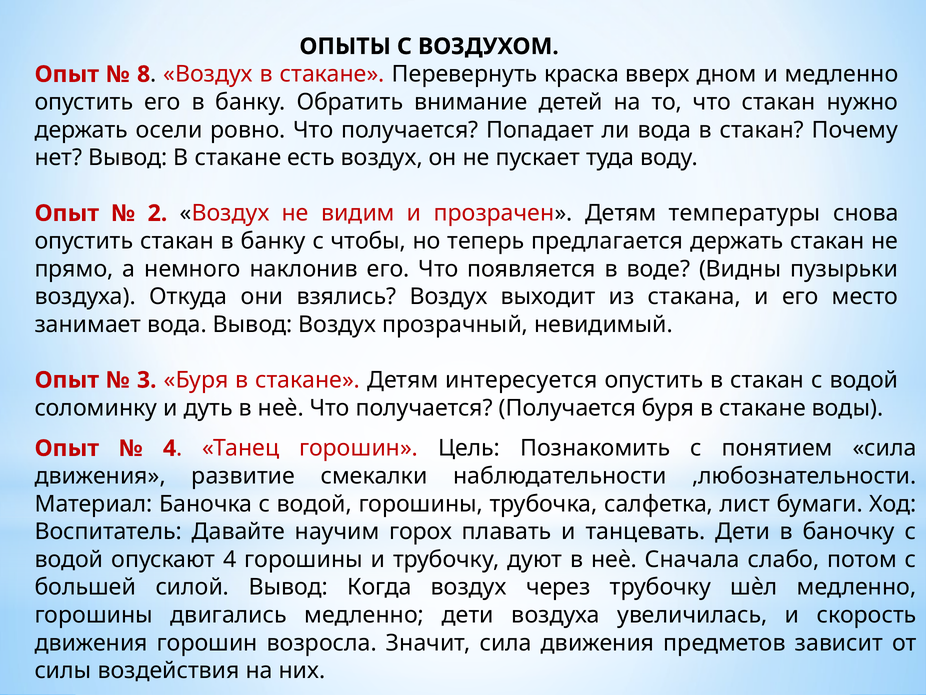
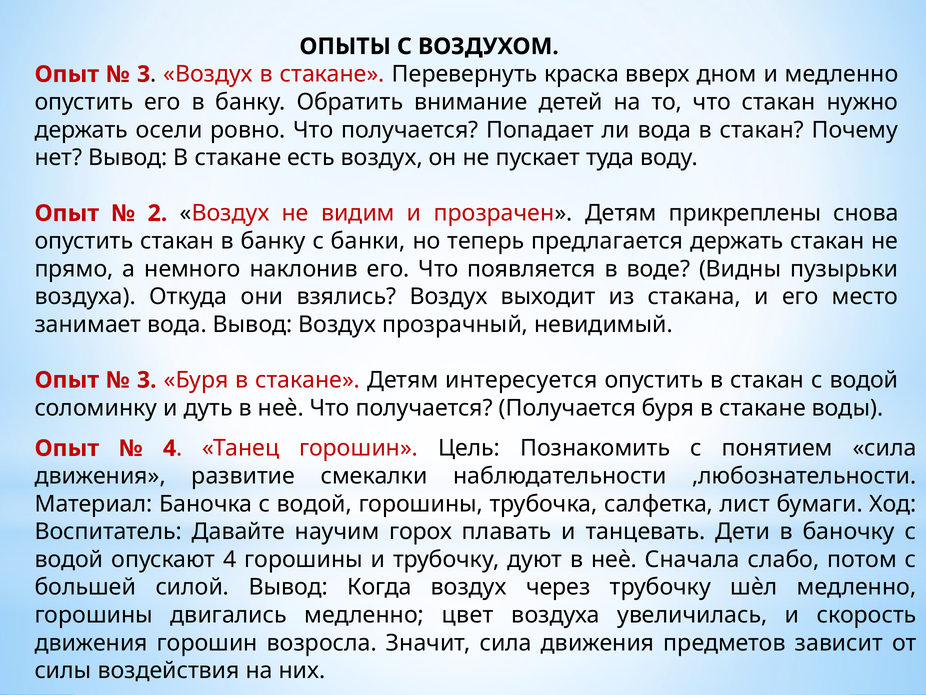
8: 8 -> 3 (144, 74)
температуры: температуры -> прикреплены (745, 213)
чтобы: чтобы -> банки (368, 241)
медленно дети: дети -> цвет (468, 615)
